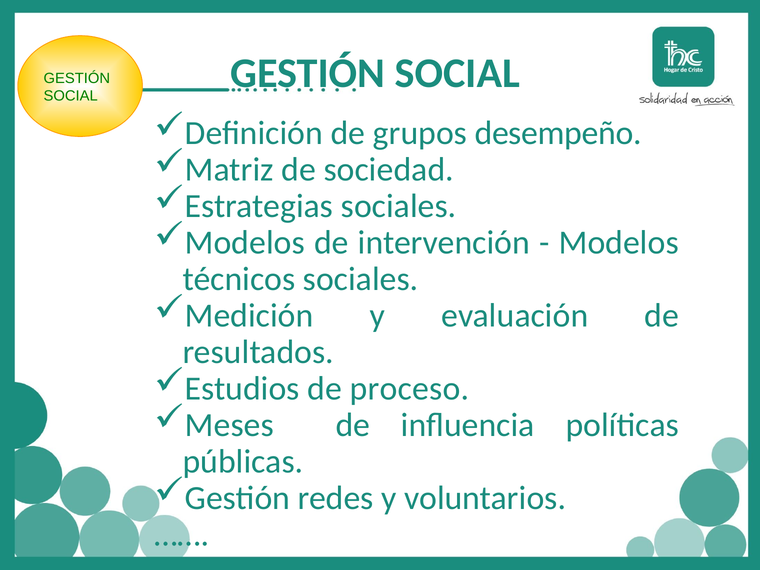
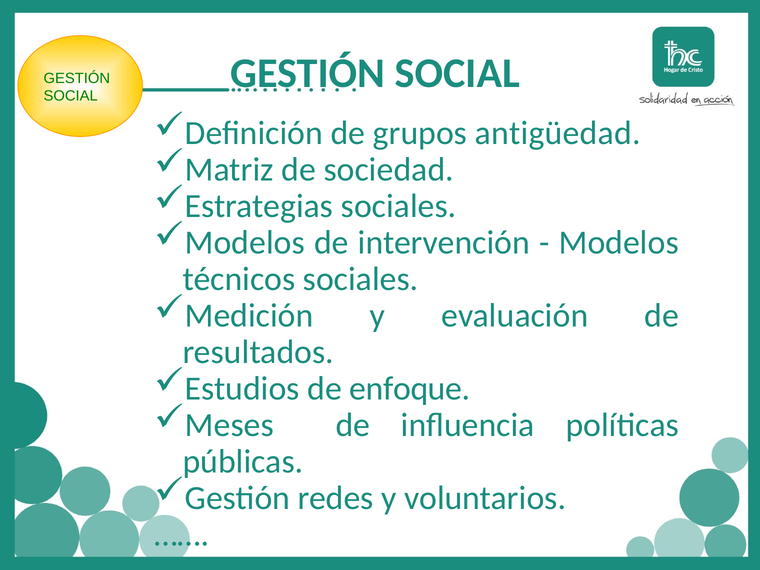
desempeño: desempeño -> antigüedad (558, 133)
proceso: proceso -> enfoque (410, 389)
